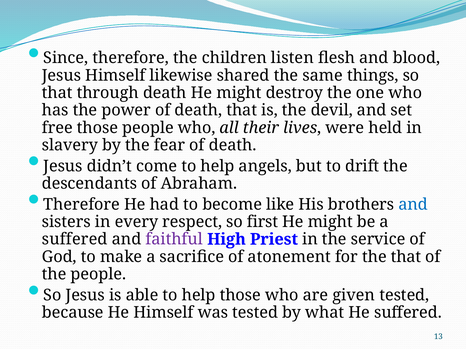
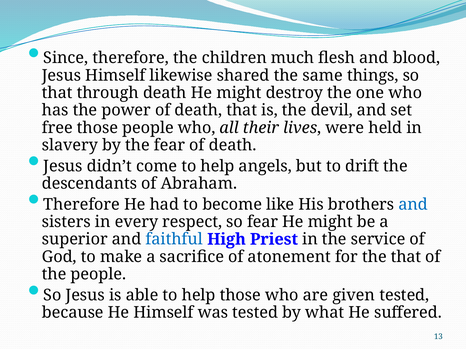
listen: listen -> much (293, 58)
so first: first -> fear (263, 222)
suffered: suffered -> superior (75, 240)
faithful colour: purple -> blue (174, 240)
